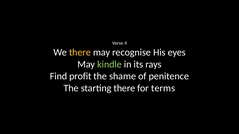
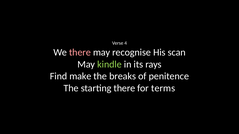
there colour: yellow -> pink (80, 53)
eyes: eyes -> scan (177, 53)
profit: profit -> make (80, 76)
shame: shame -> breaks (123, 76)
